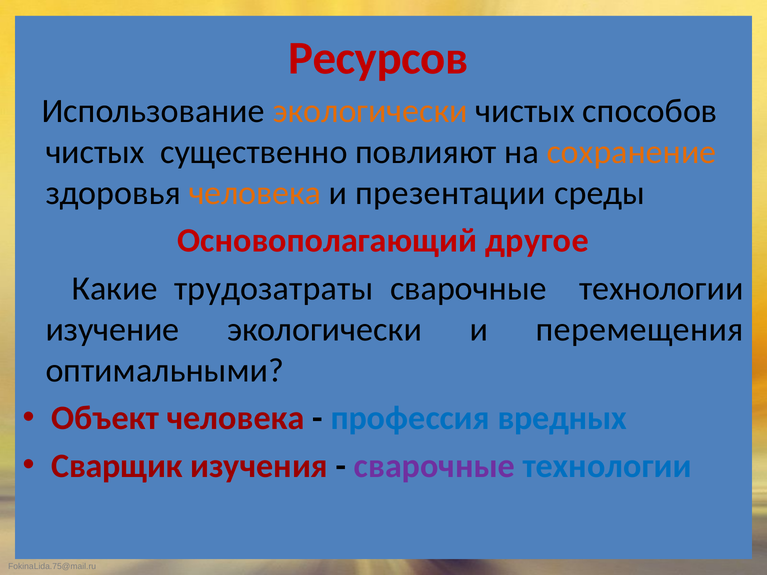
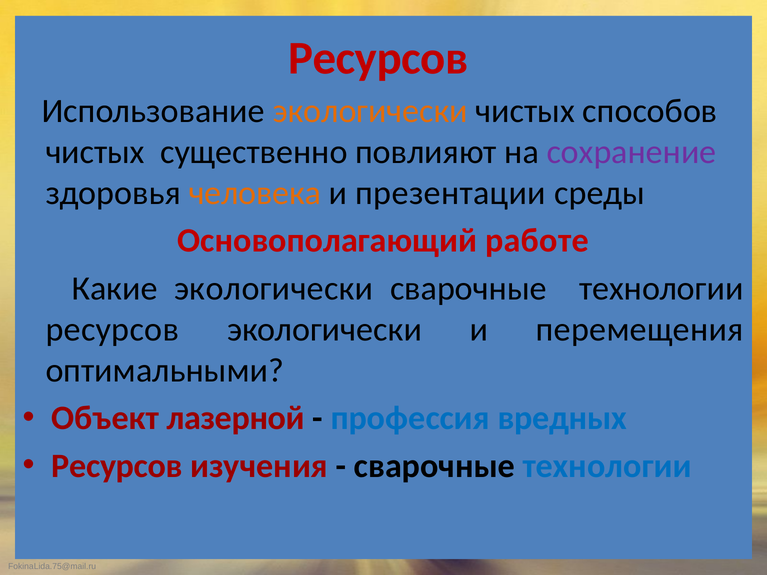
сохранение colour: orange -> purple (631, 152)
другое: другое -> работе (537, 241)
Какие трудозатраты: трудозатраты -> экологически (274, 289)
изучение: изучение -> ресурсов (112, 330)
Объект человека: человека -> лазерной (236, 418)
Сварщик: Сварщик -> Ресурсов (117, 466)
сварочные colour: purple -> black (434, 466)
